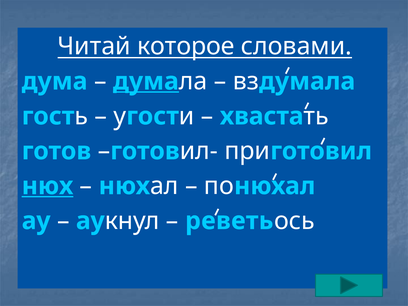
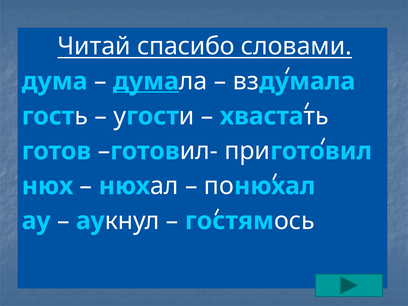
которое: которое -> спасибо (186, 46)
нюх underline: present -> none (48, 186)
реветь: реветь -> гостям (229, 221)
